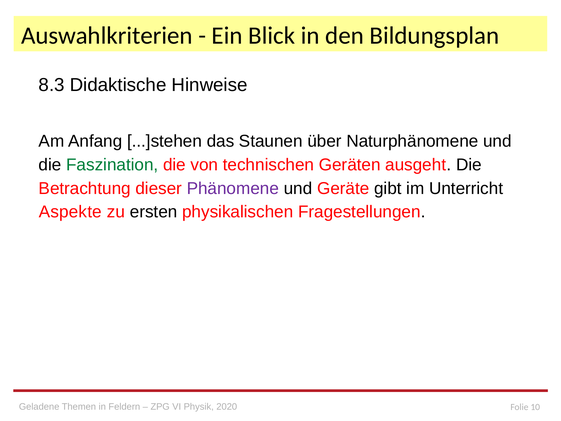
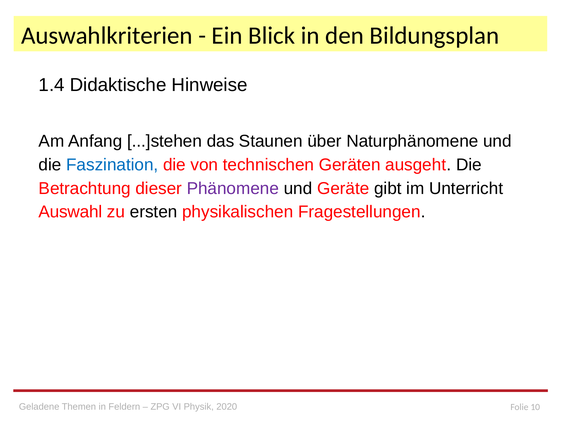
8.3: 8.3 -> 1.4 (52, 85)
Faszination colour: green -> blue (112, 165)
Aspekte: Aspekte -> Auswahl (71, 212)
